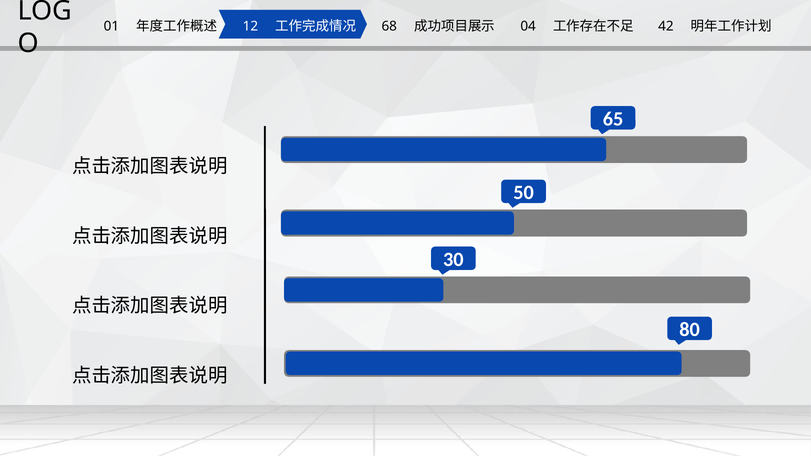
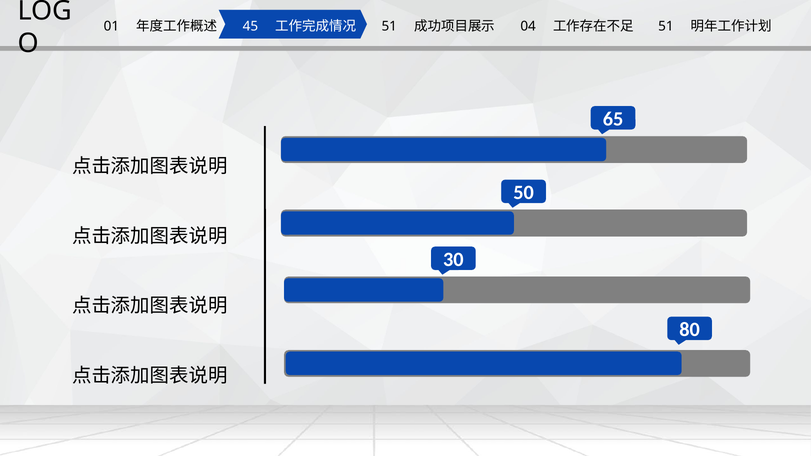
12: 12 -> 45 (250, 26)
68: 68 -> 51 (389, 26)
42: 42 -> 51 (666, 26)
